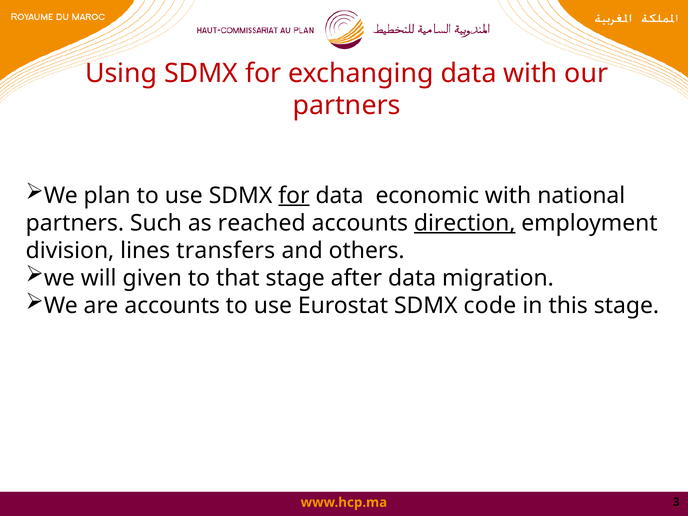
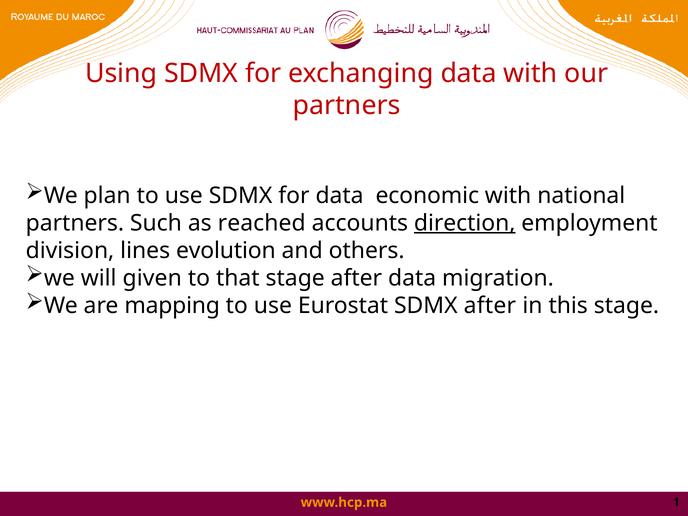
for underline: present -> none (294, 195)
transfers: transfers -> evolution (226, 251)
are accounts: accounts -> mapping (172, 306)
SDMX code: code -> after (490, 306)
3: 3 -> 1 (676, 502)
